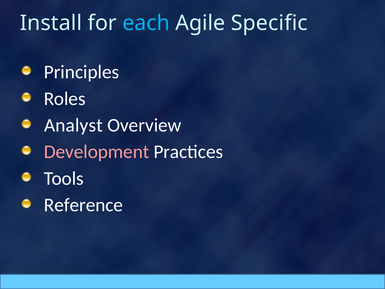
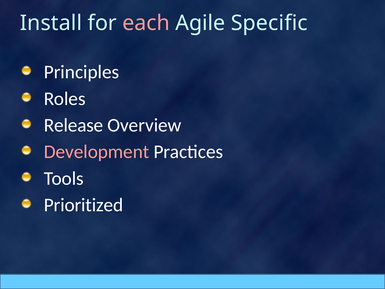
each colour: light blue -> pink (146, 23)
Analyst: Analyst -> Release (74, 125)
Reference: Reference -> Prioritized (84, 205)
